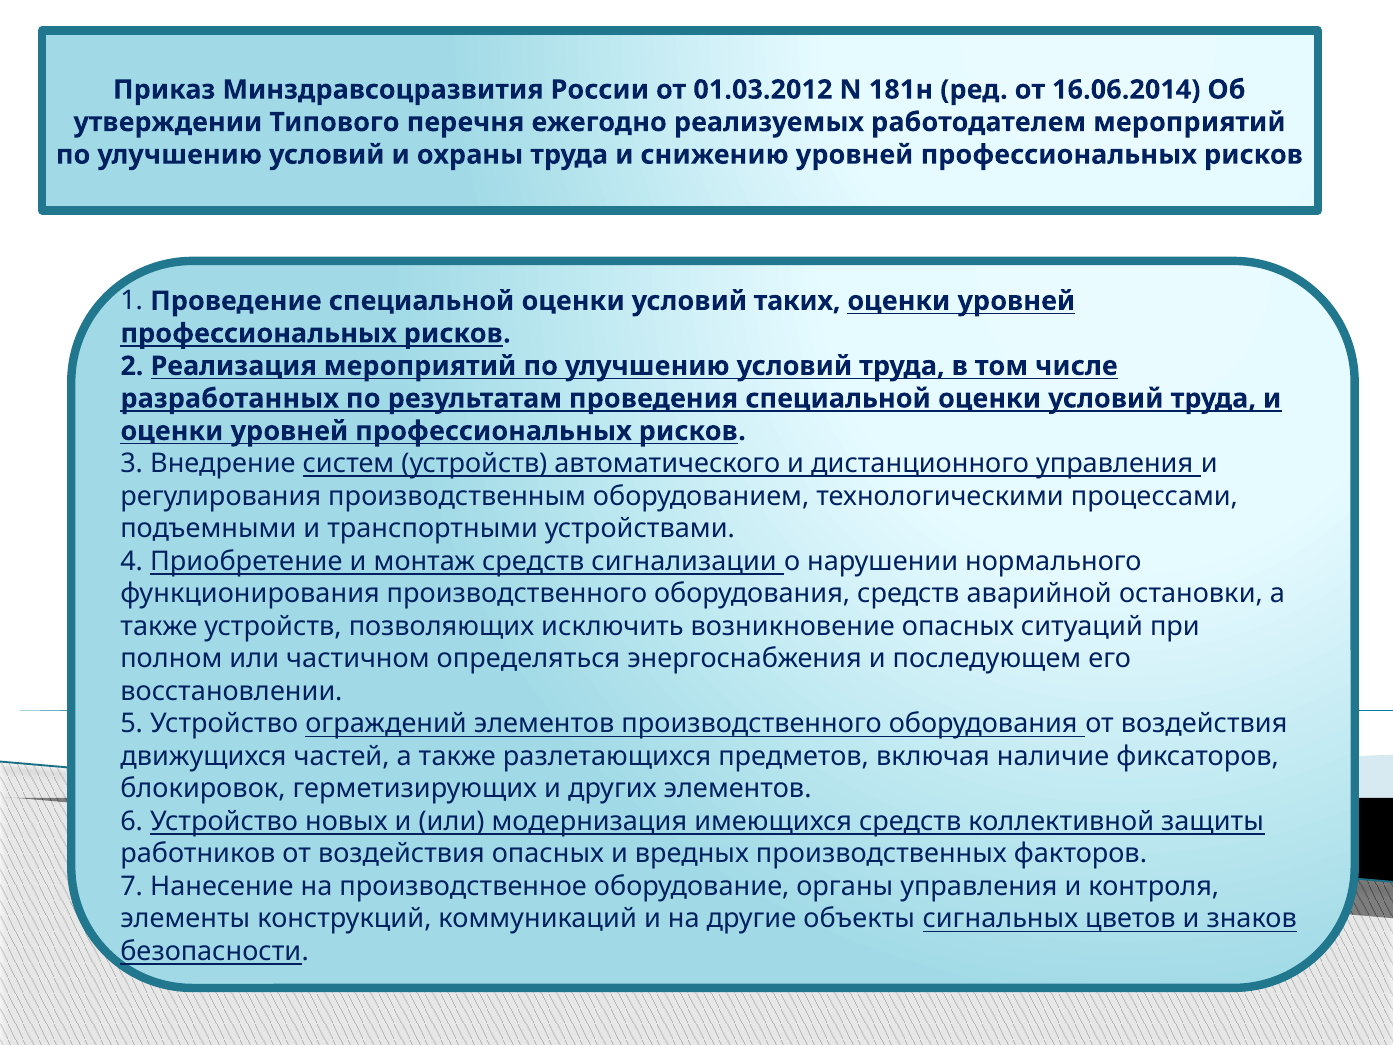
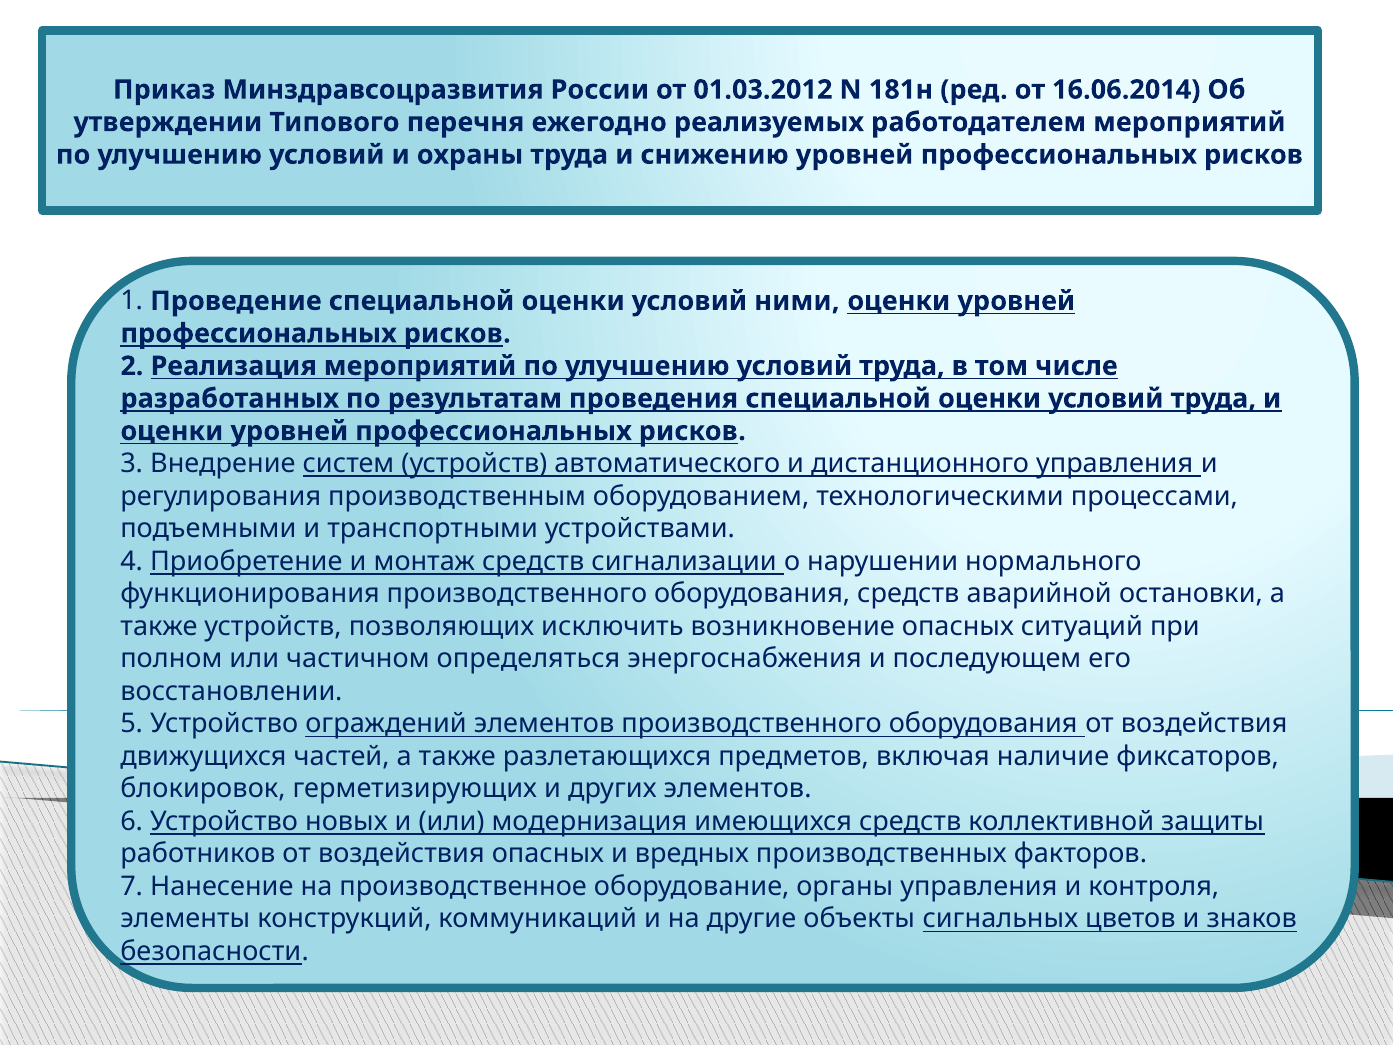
таких: таких -> ними (797, 301)
